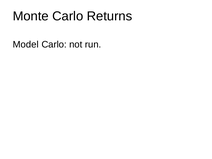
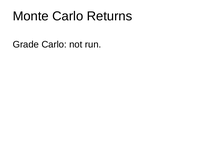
Model: Model -> Grade (26, 44)
